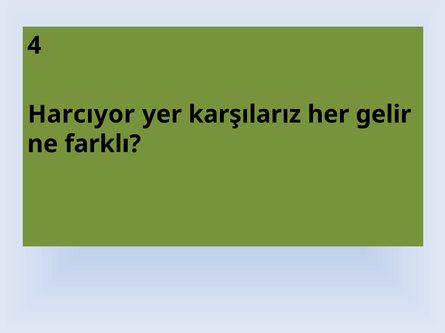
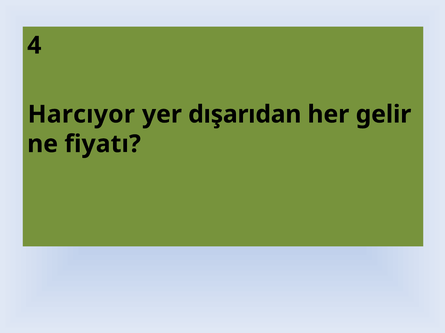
karşılarız: karşılarız -> dışarıdan (245, 115)
farklı: farklı -> fiyatı (103, 144)
